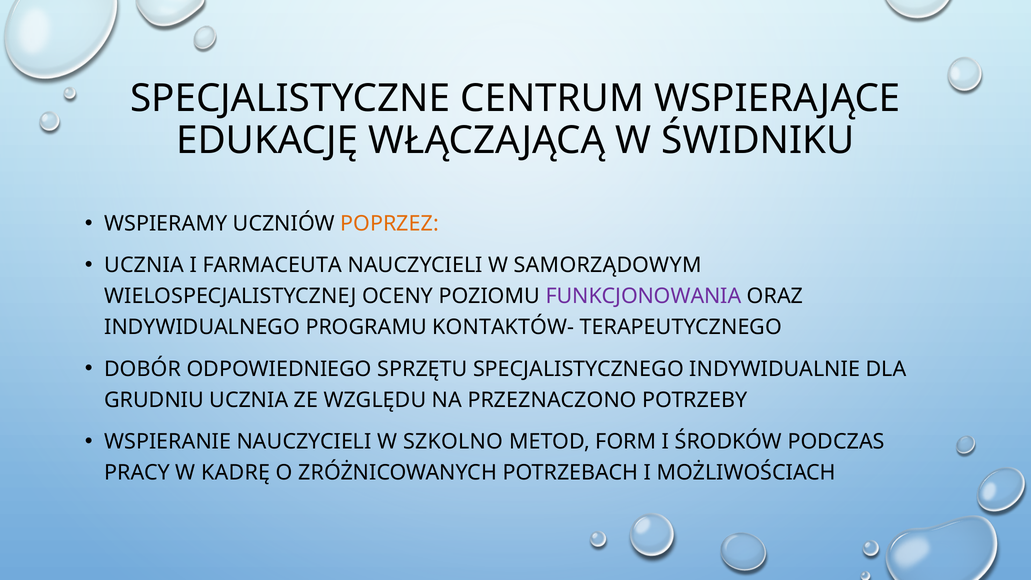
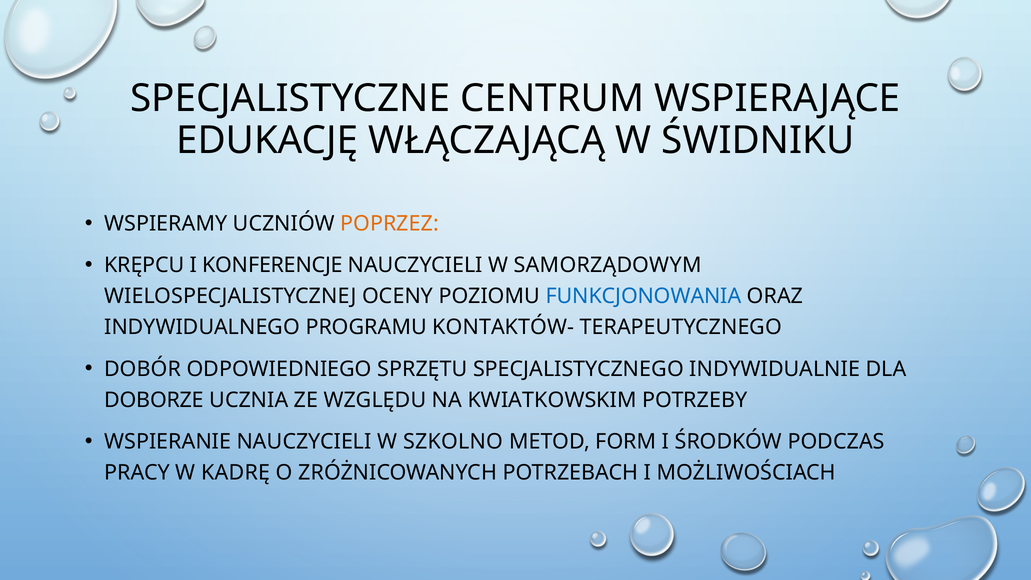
UCZNIA: UCZNIA -> KRĘPCU (144, 265)
FARMACEUTA: FARMACEUTA -> KONFERENCJE (273, 265)
FUNKCJONOWANIA colour: purple -> blue (643, 296)
GRUDNIU: GRUDNIU -> DOBORZE (154, 400)
PRZEZNACZONO: PRZEZNACZONO -> KWIATKOWSKIM (552, 400)
